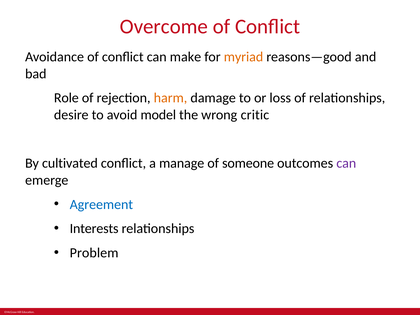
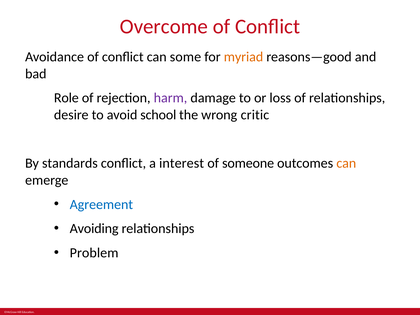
make: make -> some (185, 57)
harm colour: orange -> purple (171, 98)
model: model -> school (158, 115)
cultivated: cultivated -> standards (70, 163)
manage: manage -> interest (182, 163)
can colour: purple -> orange (346, 163)
Interests: Interests -> Avoiding (94, 229)
